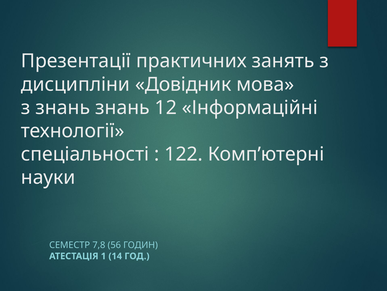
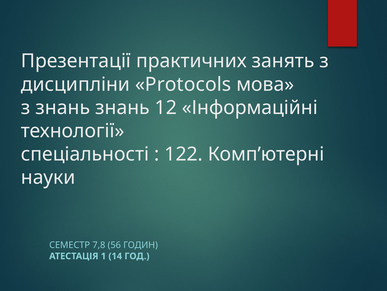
Довідник: Довідник -> Protocols (183, 84)
